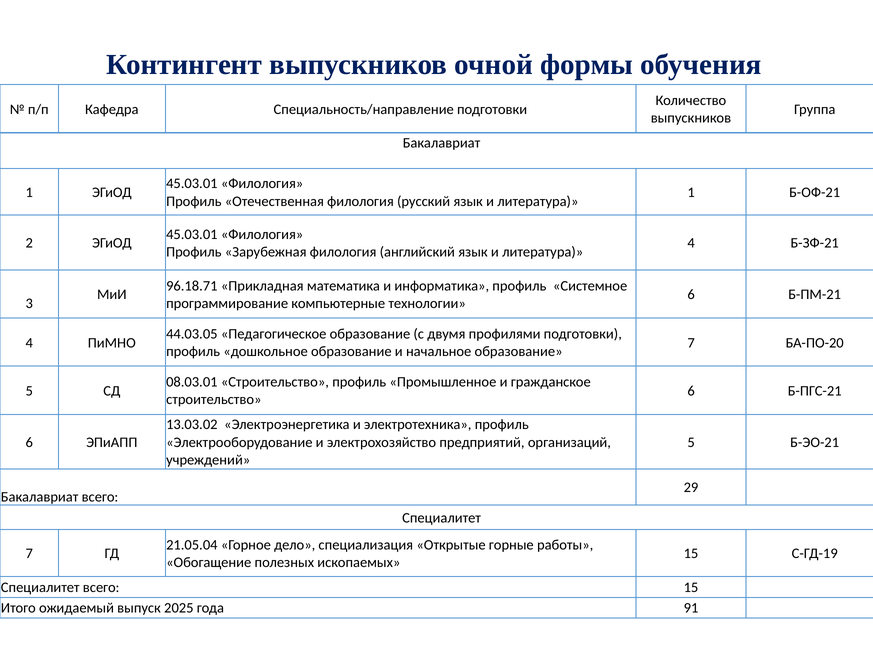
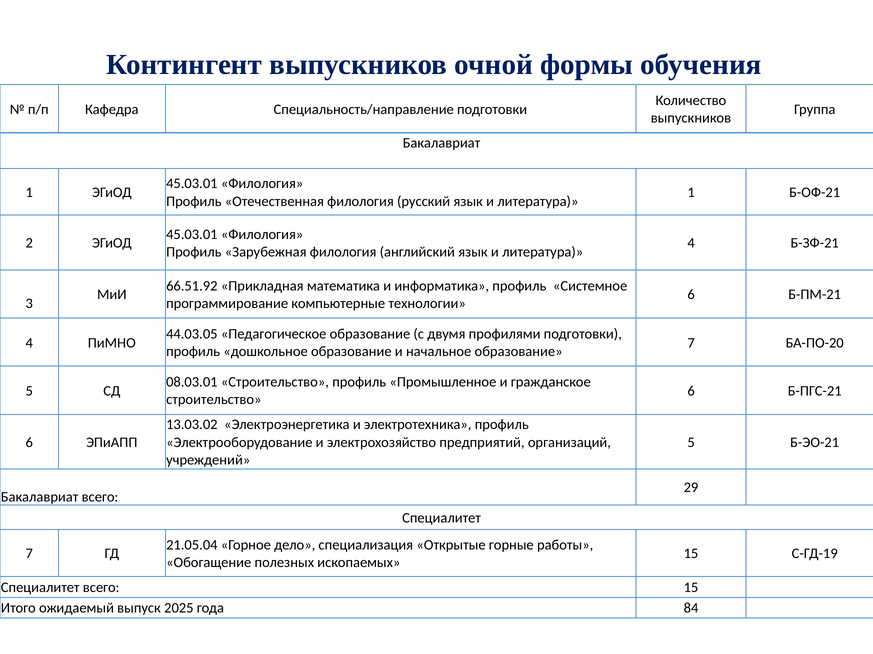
96.18.71: 96.18.71 -> 66.51.92 (192, 286)
91: 91 -> 84 (691, 609)
